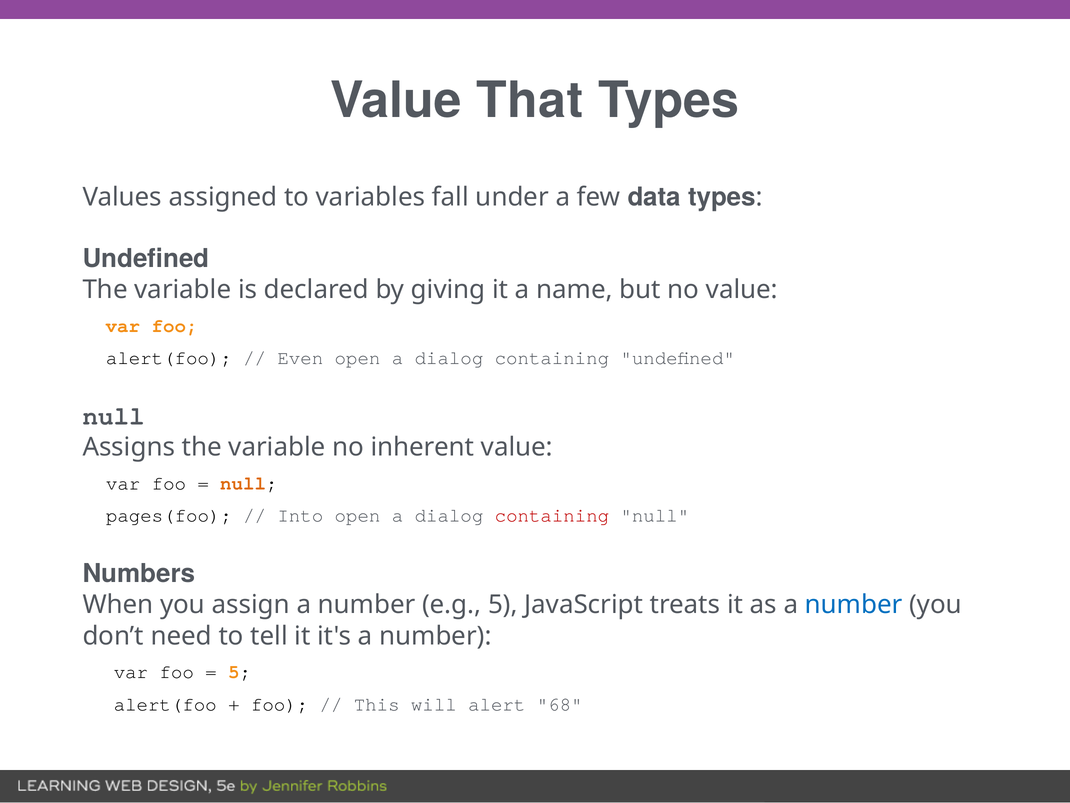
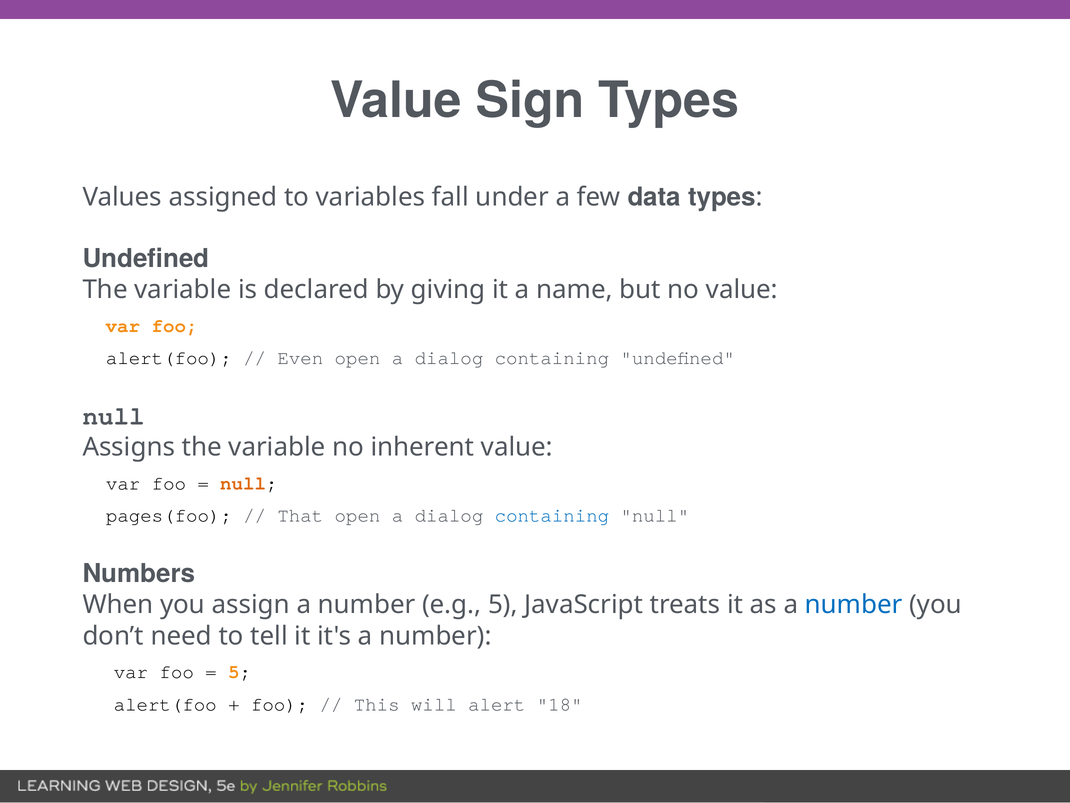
That: That -> Sign (530, 101)
Into: Into -> That (300, 515)
containing colour: red -> blue (552, 515)
68: 68 -> 18 (560, 704)
